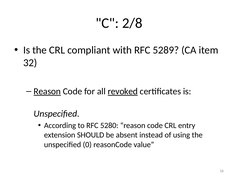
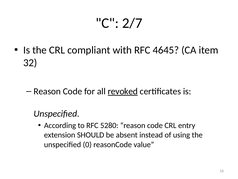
2/8: 2/8 -> 2/7 (132, 23)
5289: 5289 -> 4645 (166, 50)
Reason underline: present -> none (47, 91)
